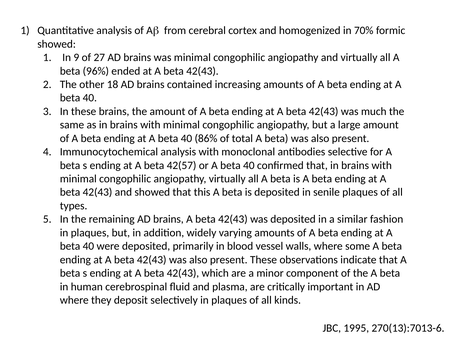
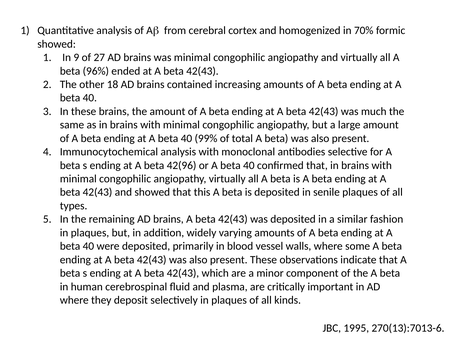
86%: 86% -> 99% (206, 138)
42(57: 42(57 -> 42(96 (182, 165)
